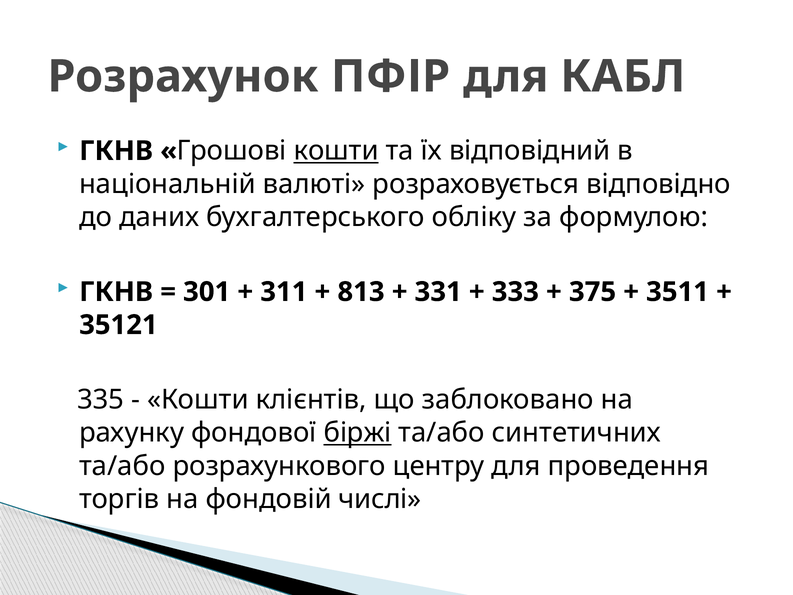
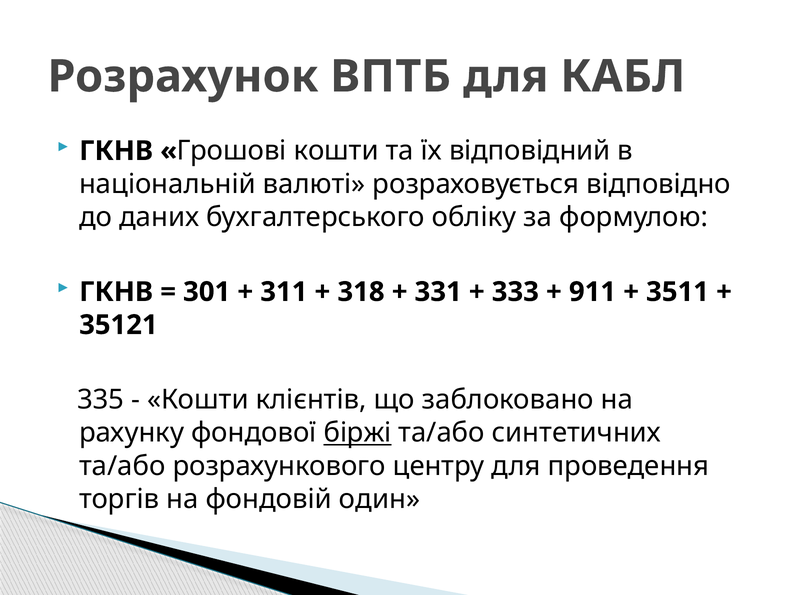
ПФІР: ПФІР -> ВПТБ (391, 77)
кошти underline: present -> none (336, 151)
813: 813 -> 318 (361, 292)
375: 375 -> 911 (593, 292)
числі: числі -> один (380, 499)
